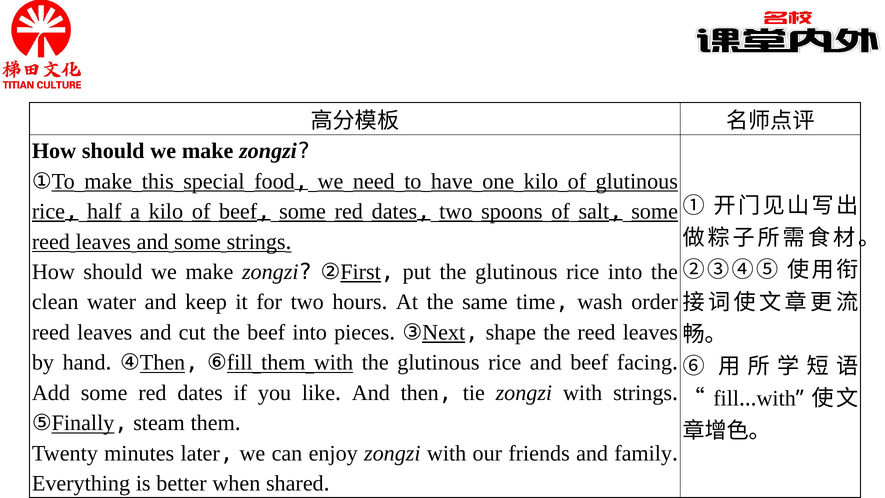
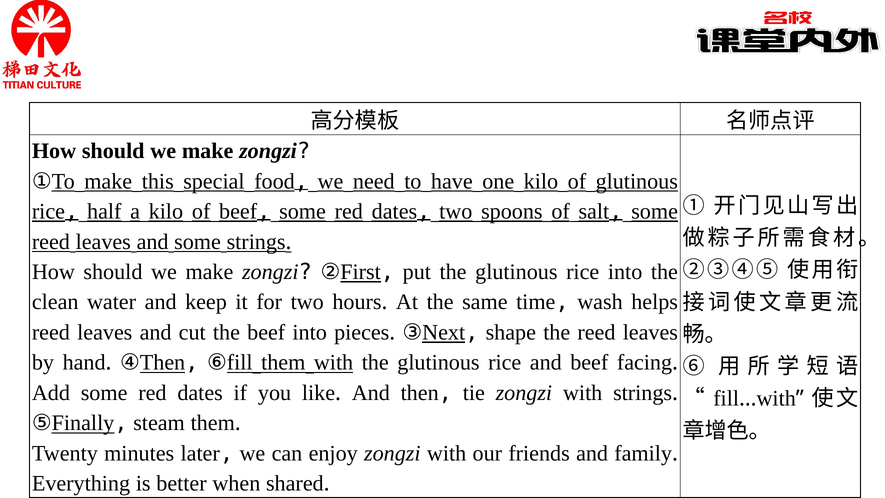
order: order -> helps (655, 302)
